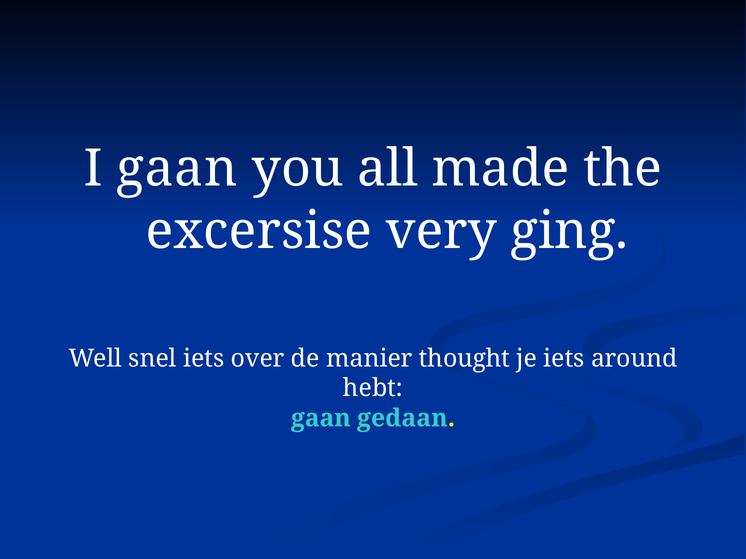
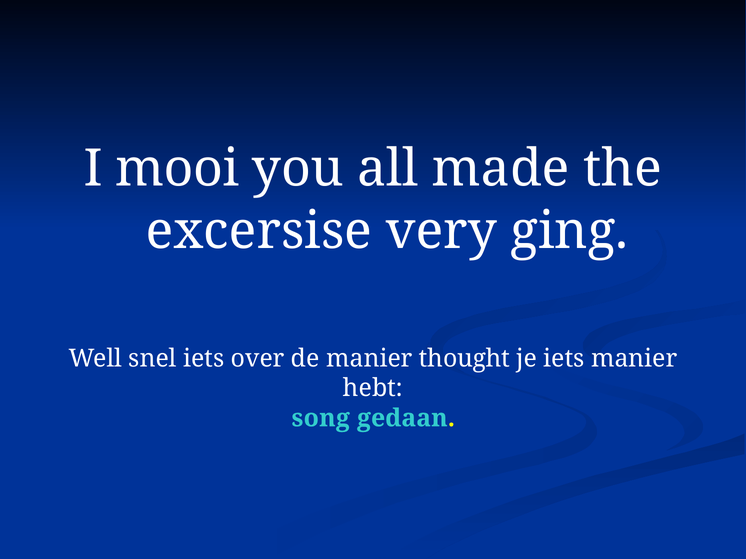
I gaan: gaan -> mooi (177, 169)
iets around: around -> manier (634, 359)
gaan: gaan -> song (321, 418)
